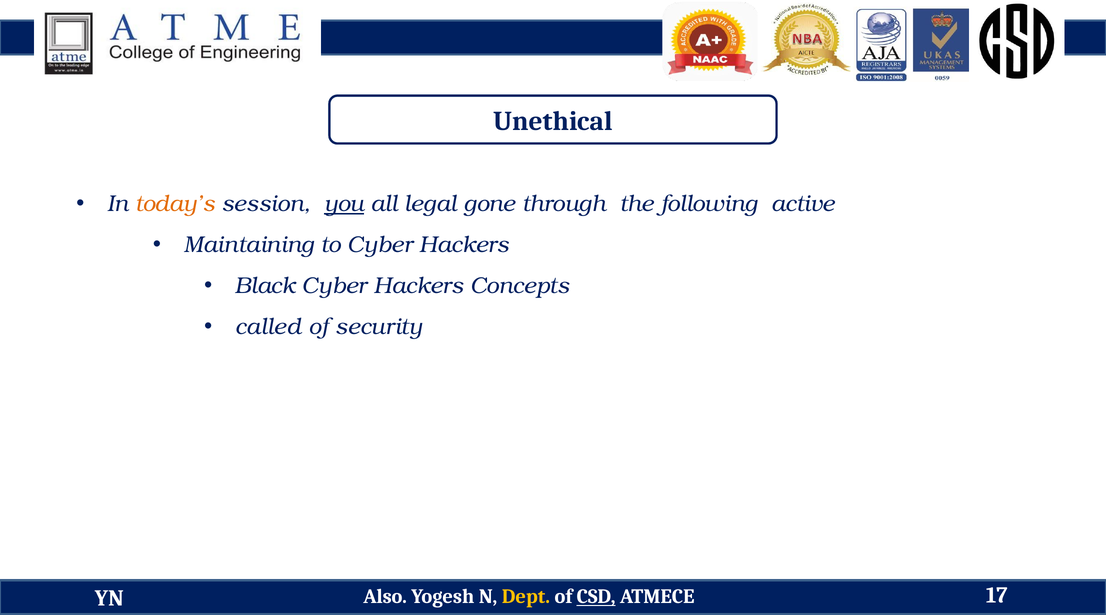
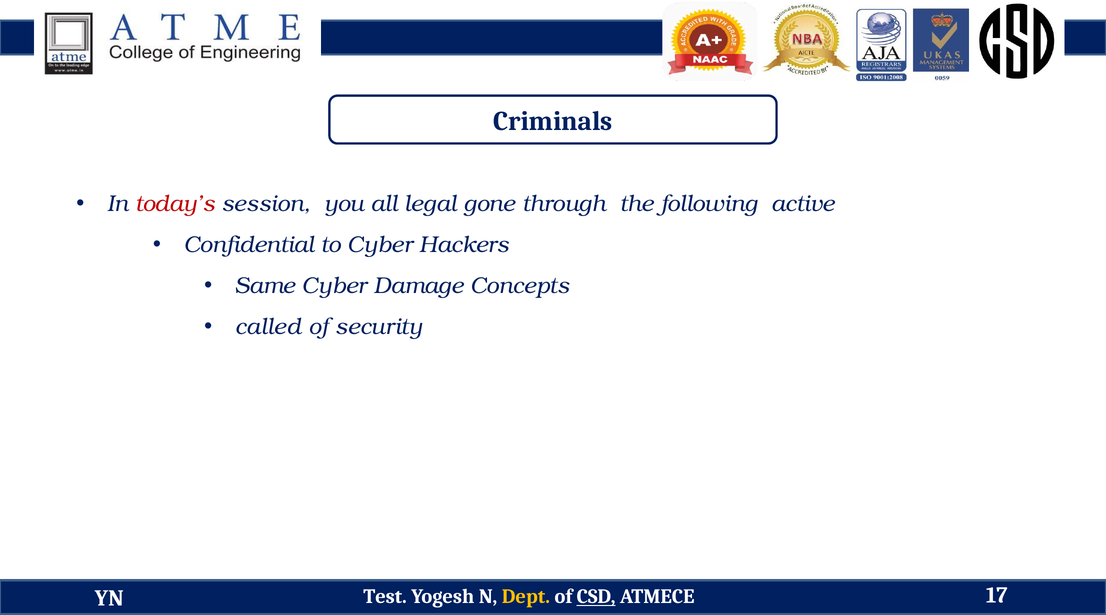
Unethical: Unethical -> Criminals (553, 121)
today’s colour: orange -> red (175, 204)
you underline: present -> none (344, 204)
Maintaining: Maintaining -> Confidential (249, 245)
Black: Black -> Same (265, 286)
Hackers: Hackers -> Damage (419, 286)
Also: Also -> Test (385, 596)
